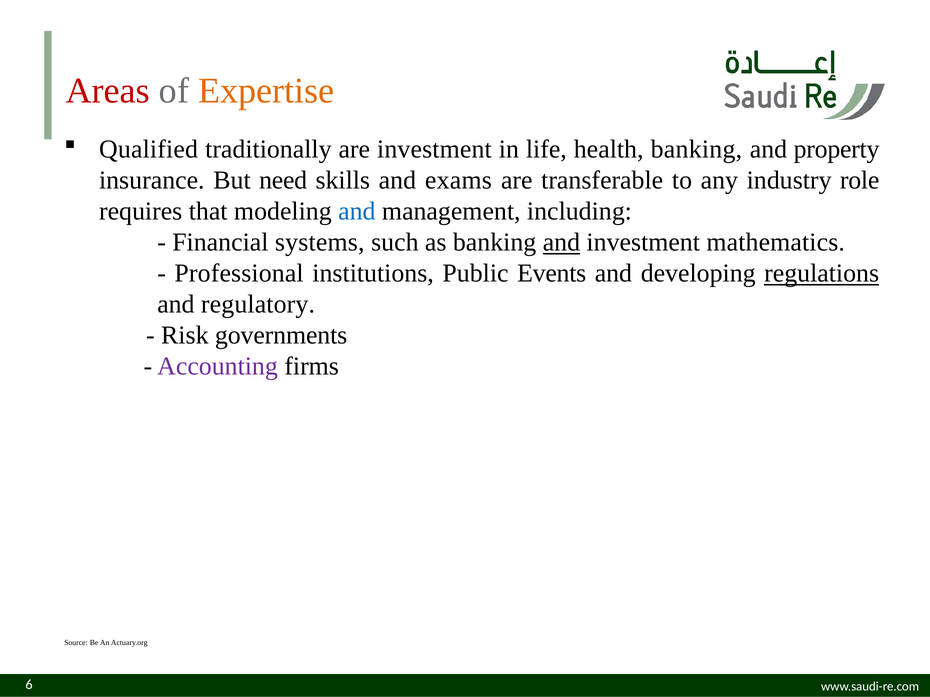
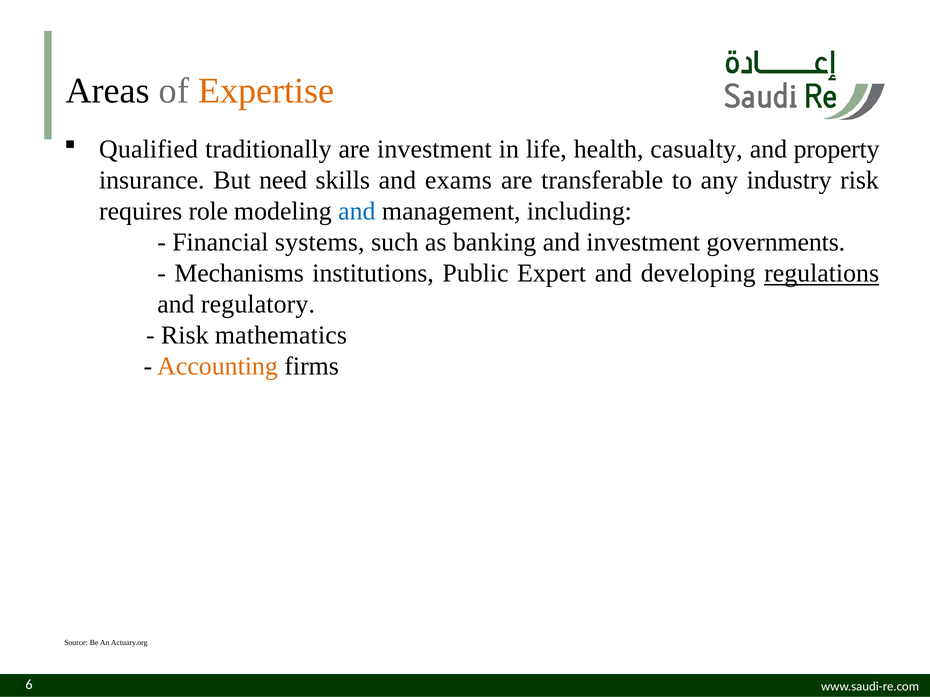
Areas colour: red -> black (108, 91)
health banking: banking -> casualty (696, 150)
industry role: role -> risk (860, 181)
that: that -> role (208, 212)
and underline: present -> none (561, 243)
mathematics: mathematics -> governments (776, 243)
Professional: Professional -> Mechanisms (239, 274)
Events: Events -> Expert (552, 274)
governments: governments -> mathematics (281, 336)
Accounting colour: purple -> orange (218, 367)
